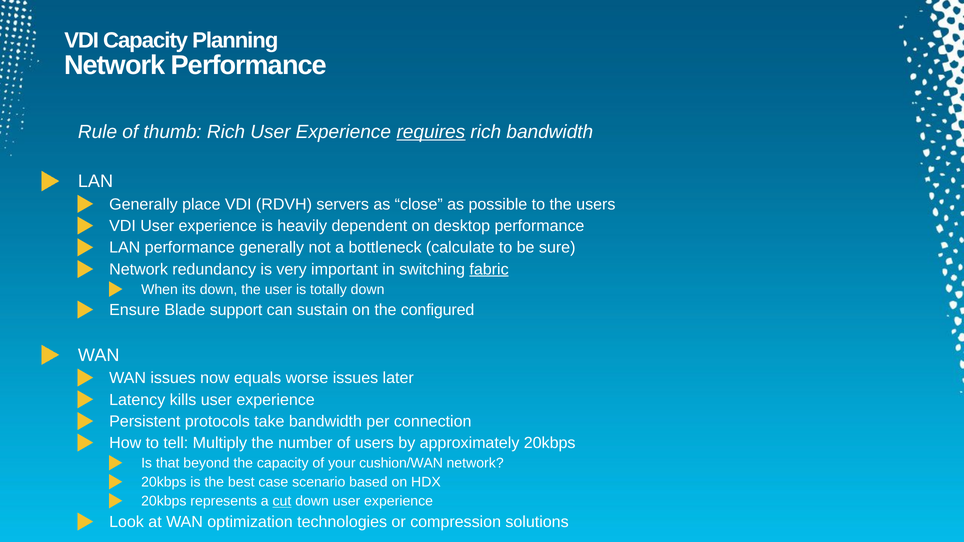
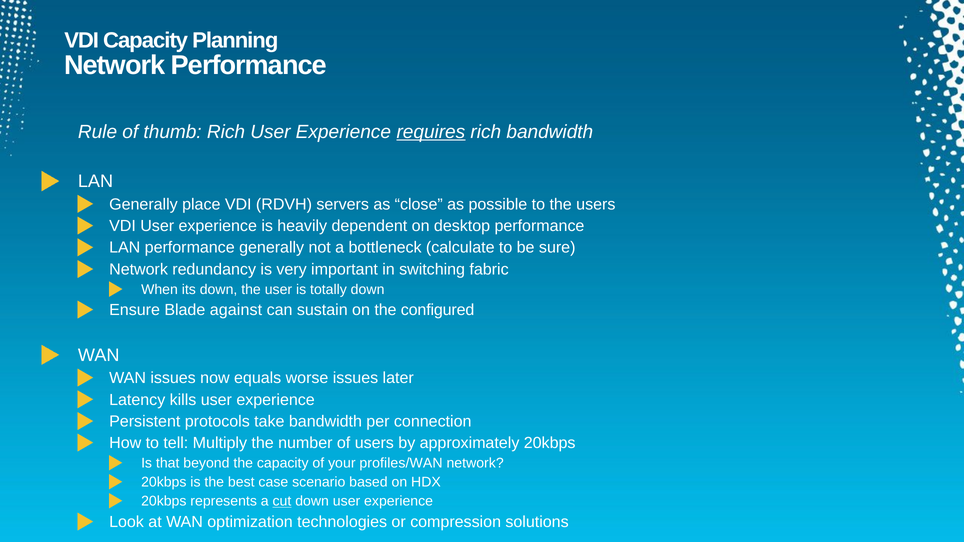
fabric underline: present -> none (489, 270)
support: support -> against (236, 310)
cushion/WAN: cushion/WAN -> profiles/WAN (401, 463)
